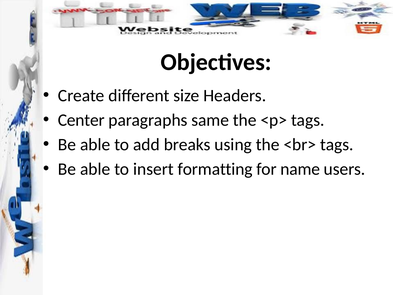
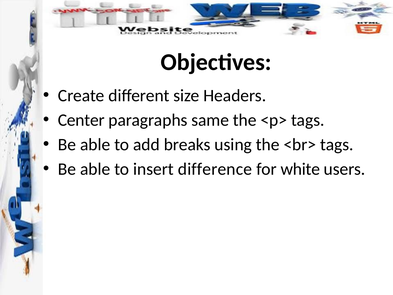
formatting: formatting -> difference (215, 169)
name: name -> white (300, 169)
